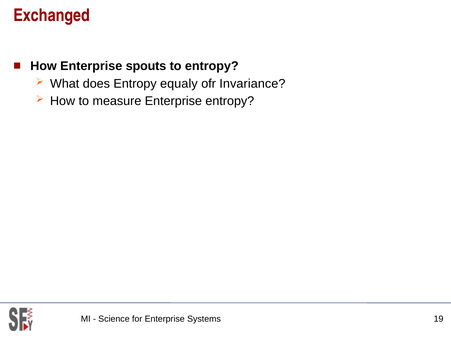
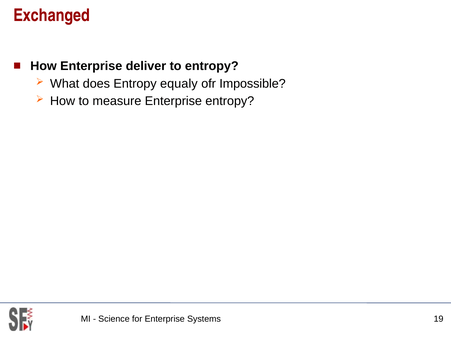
spouts: spouts -> deliver (146, 66)
Invariance: Invariance -> Impossible (253, 84)
